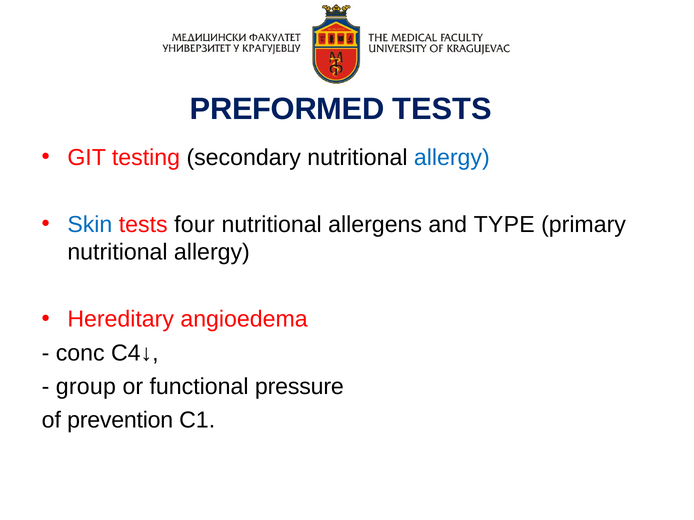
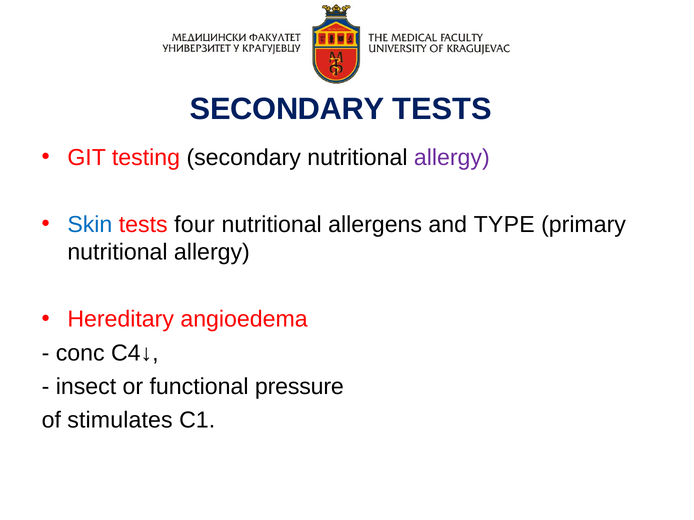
PREFORMED: PREFORMED -> SECONDARY (287, 109)
allergy colour: blue -> purple (452, 158)
group: group -> insect (86, 387)
prevention: prevention -> stimulates (120, 420)
